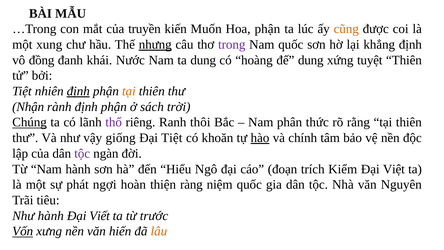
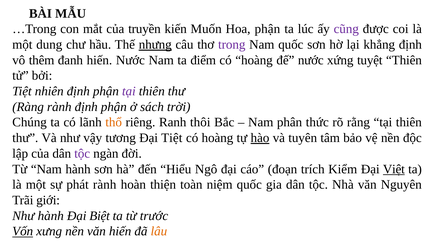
cũng colour: orange -> purple (346, 29)
xung: xung -> dung (49, 45)
đồng: đồng -> thêm (42, 60)
đanh khái: khái -> hiến (99, 60)
ta dung: dung -> điểm (203, 60)
đế dung: dung -> nước (311, 60)
định underline: present -> none (78, 91)
tại colour: orange -> purple (129, 91)
Nhận: Nhận -> Ràng (28, 107)
Chúng underline: present -> none (30, 122)
thổ colour: purple -> orange (114, 122)
giống: giống -> tương (121, 138)
khoăn: khoăn -> hoàng (217, 138)
chính: chính -> tuyên (303, 138)
Việt underline: none -> present (394, 169)
phát ngợi: ngợi -> rành (105, 184)
ràng: ràng -> toàn (191, 184)
tiêu: tiêu -> giới (48, 200)
Viết: Viết -> Biệt (100, 216)
